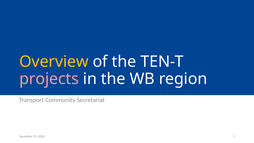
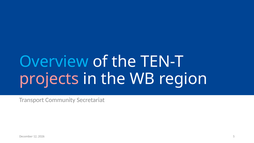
Overview colour: yellow -> light blue (54, 62)
